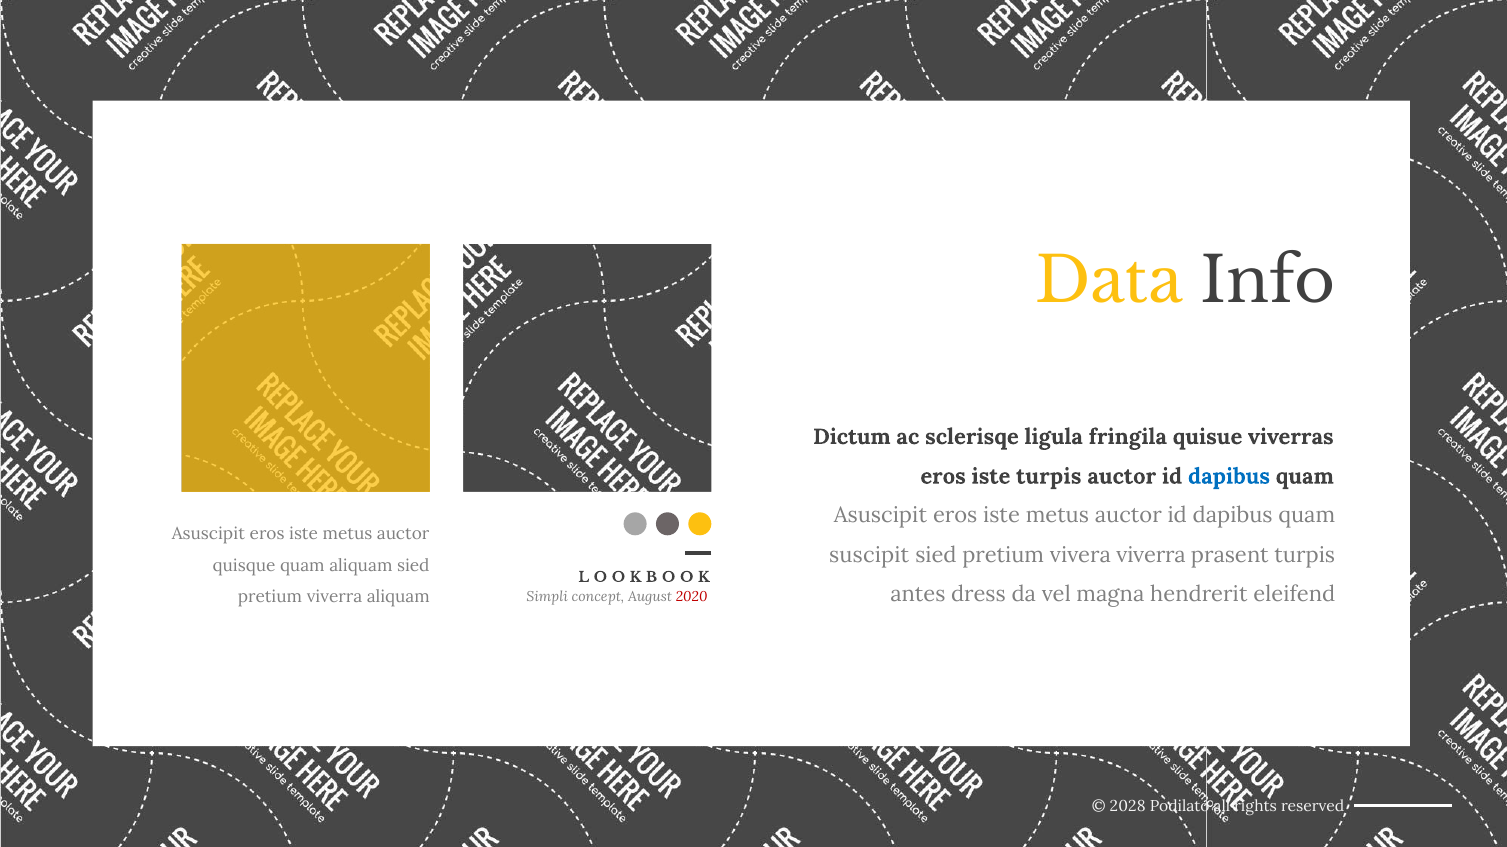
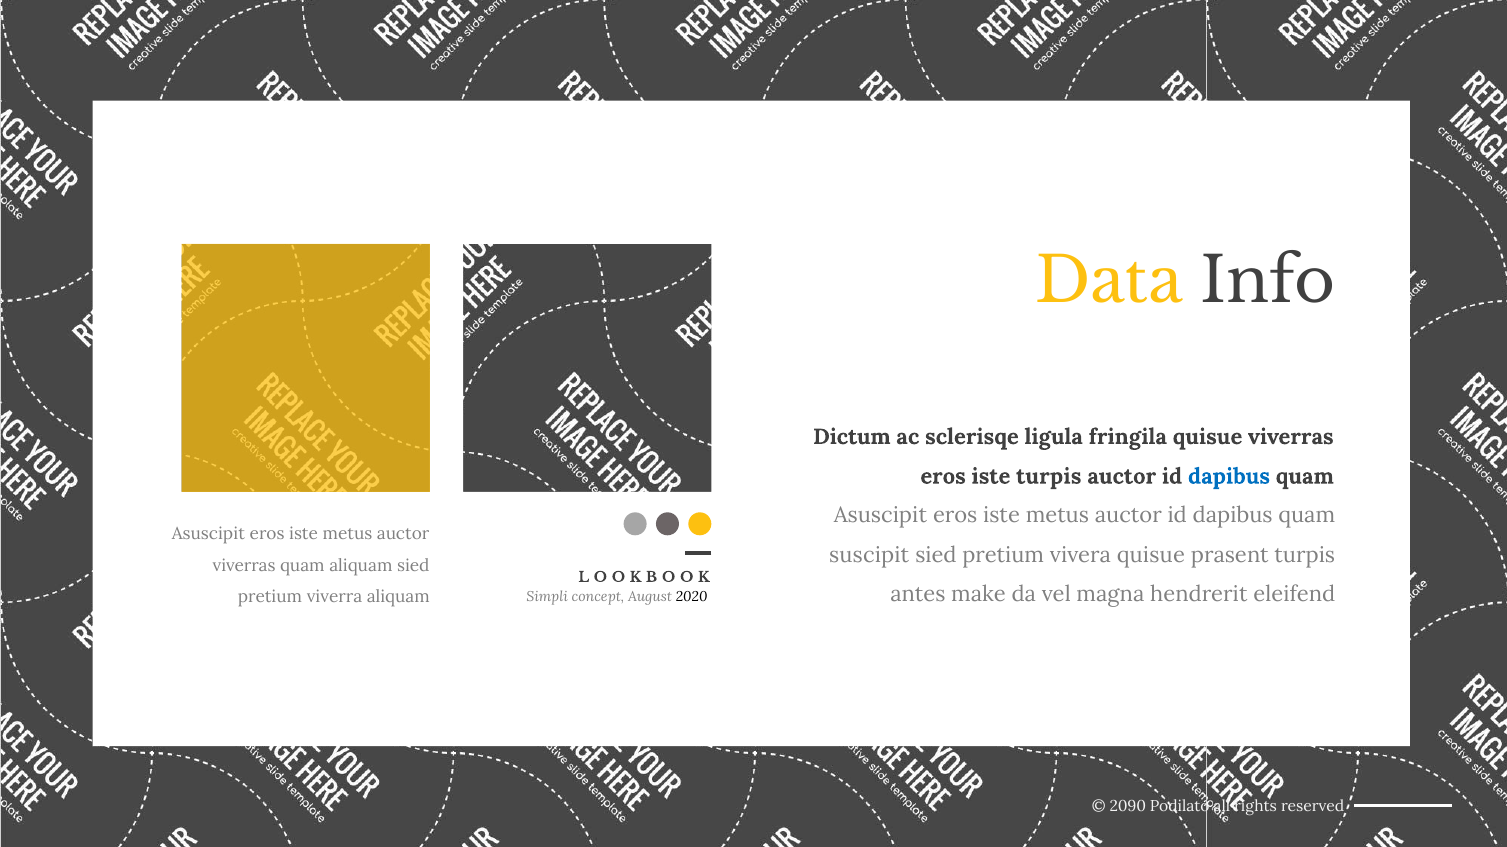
vivera viverra: viverra -> quisue (1151, 555)
quisque: quisque -> viverras (244, 566)
dress: dress -> make (978, 595)
2020 colour: red -> black (692, 597)
2028: 2028 -> 2090 (1128, 807)
